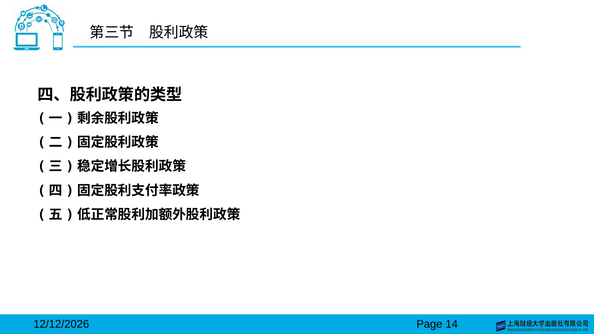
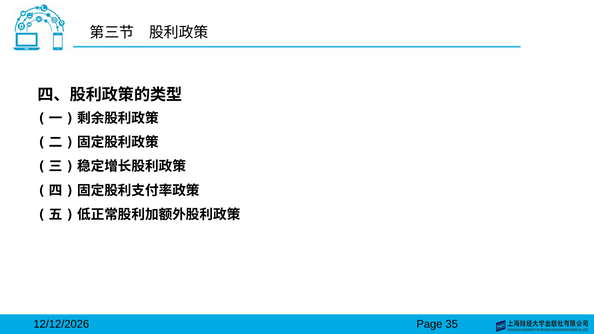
14: 14 -> 35 (452, 324)
